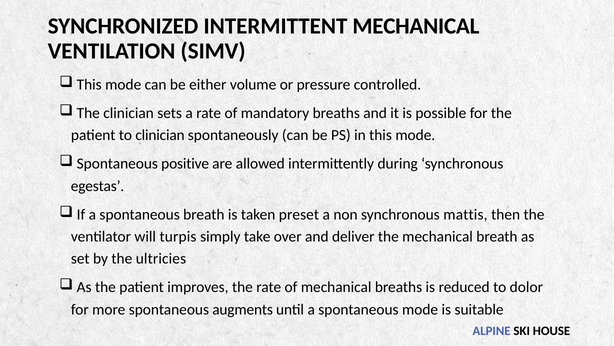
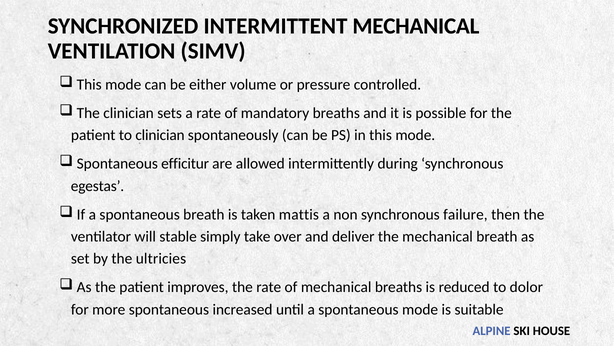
positive: positive -> efficitur (185, 164)
preset: preset -> mattis (299, 214)
mattis: mattis -> failure (465, 214)
turpis: turpis -> stable (178, 236)
augments: augments -> increased (243, 309)
